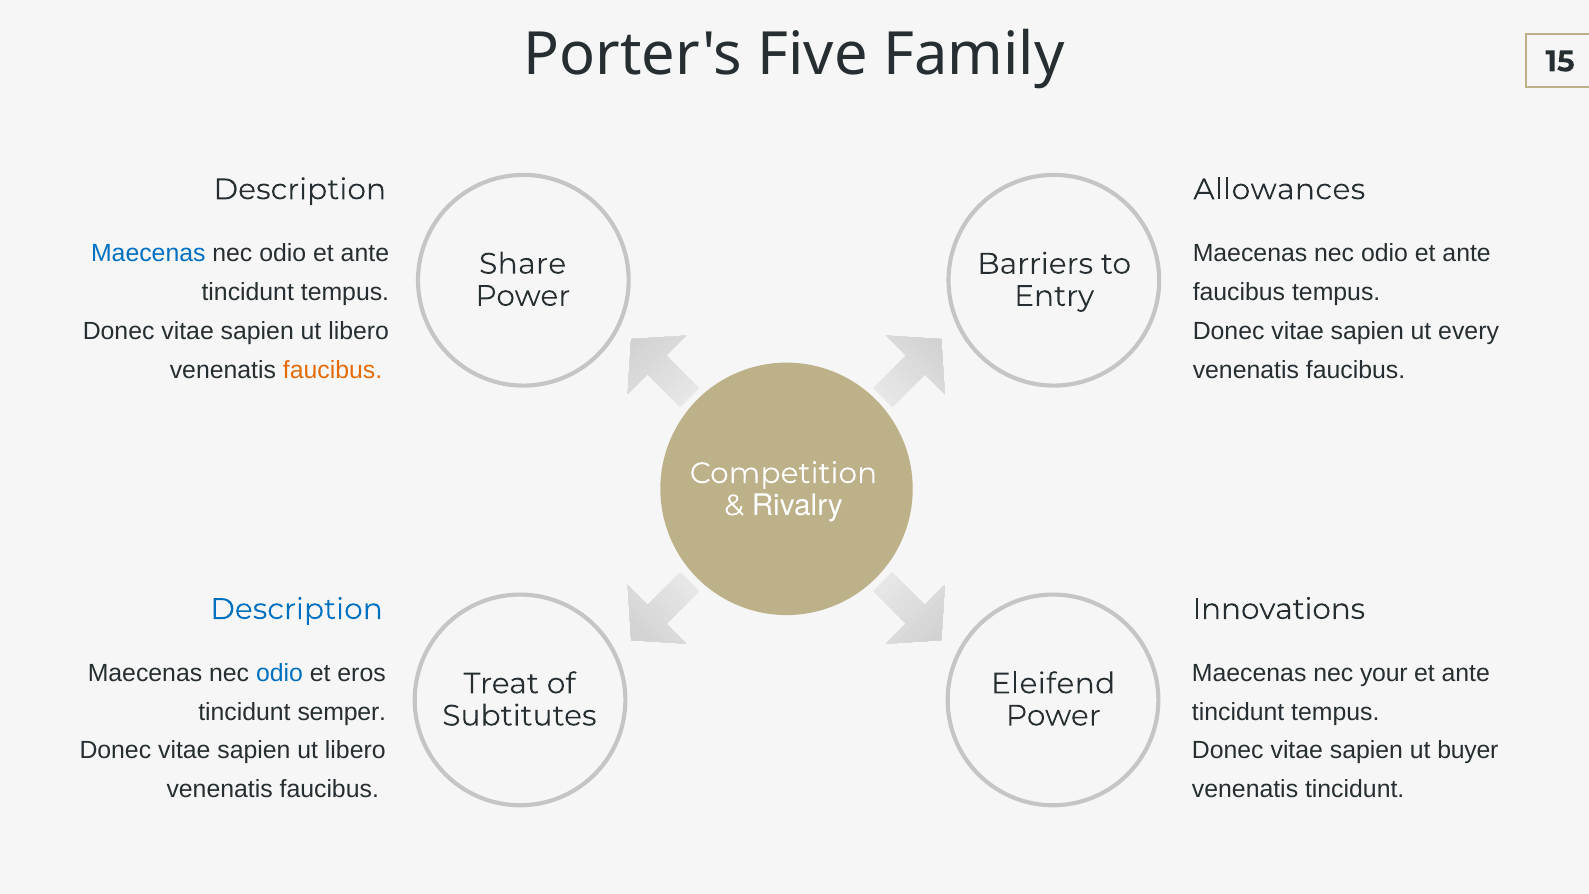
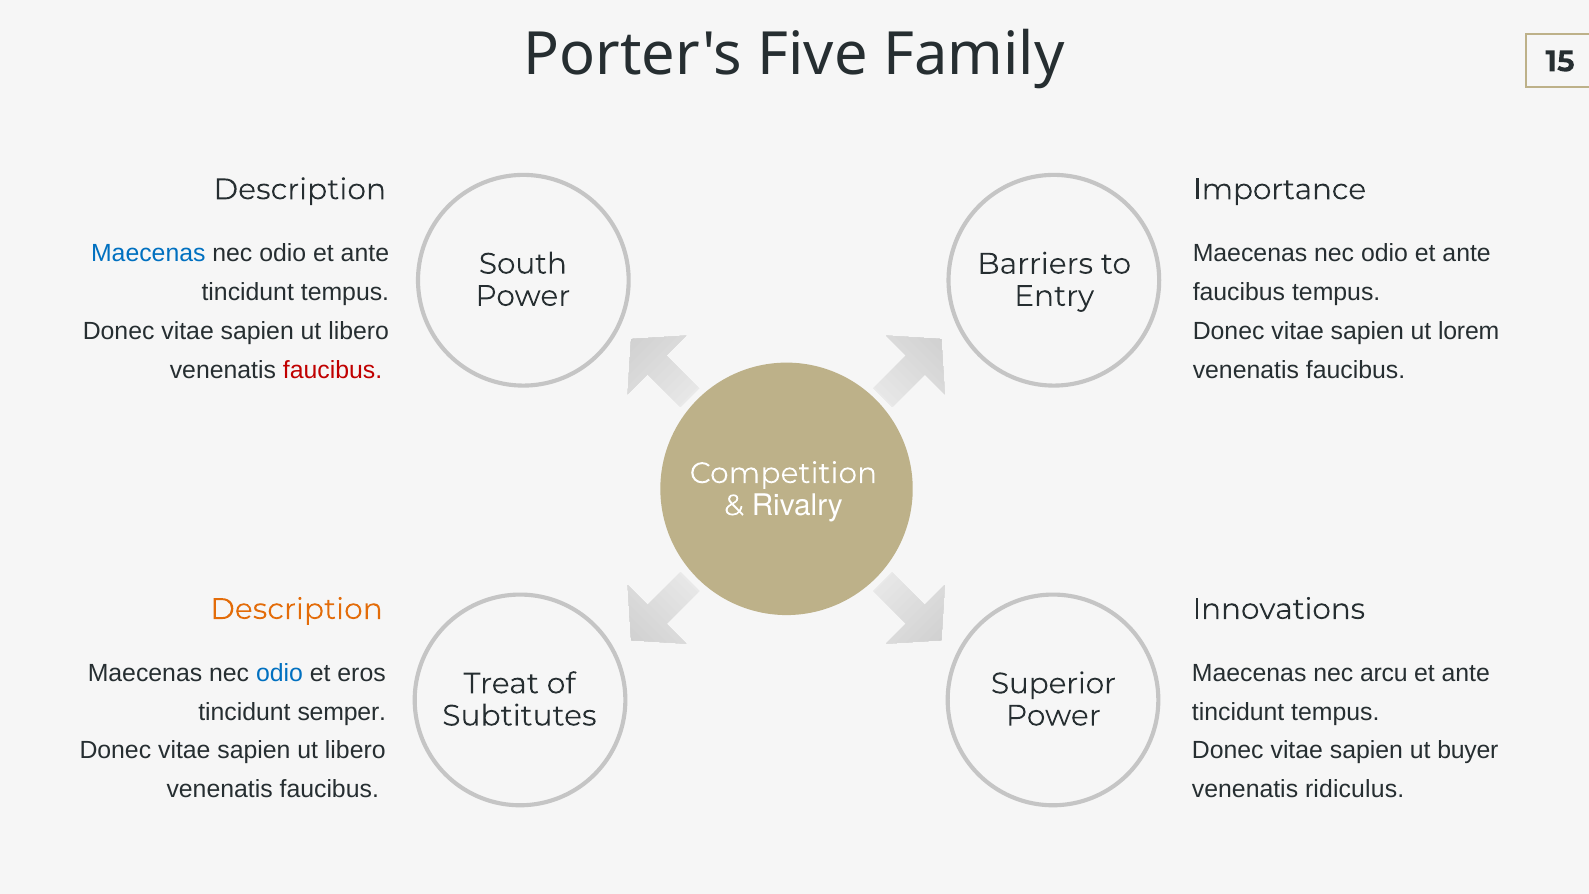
Allowances: Allowances -> Importance (1280, 189)
Share: Share -> South (523, 264)
every: every -> lorem (1469, 331)
faucibus colour: orange -> red (333, 370)
Description colour: blue -> orange (297, 609)
your: your -> arcu (1384, 673)
Eleifend: Eleifend -> Superior (1053, 683)
venenatis tincidunt: tincidunt -> ridiculus (1355, 789)
